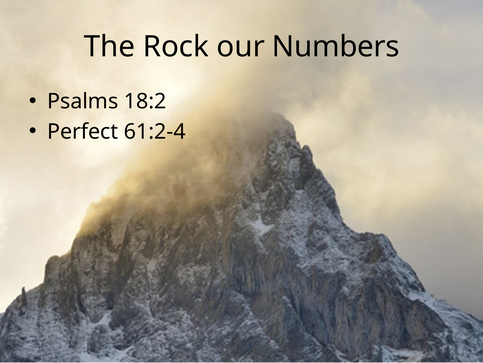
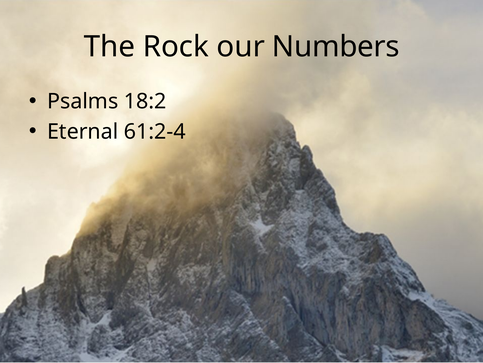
Perfect: Perfect -> Eternal (83, 131)
